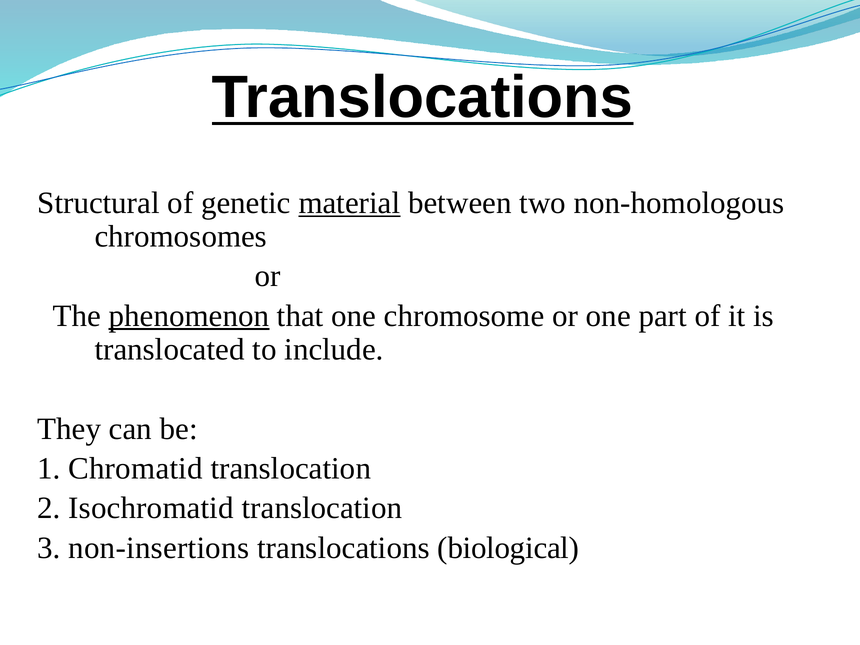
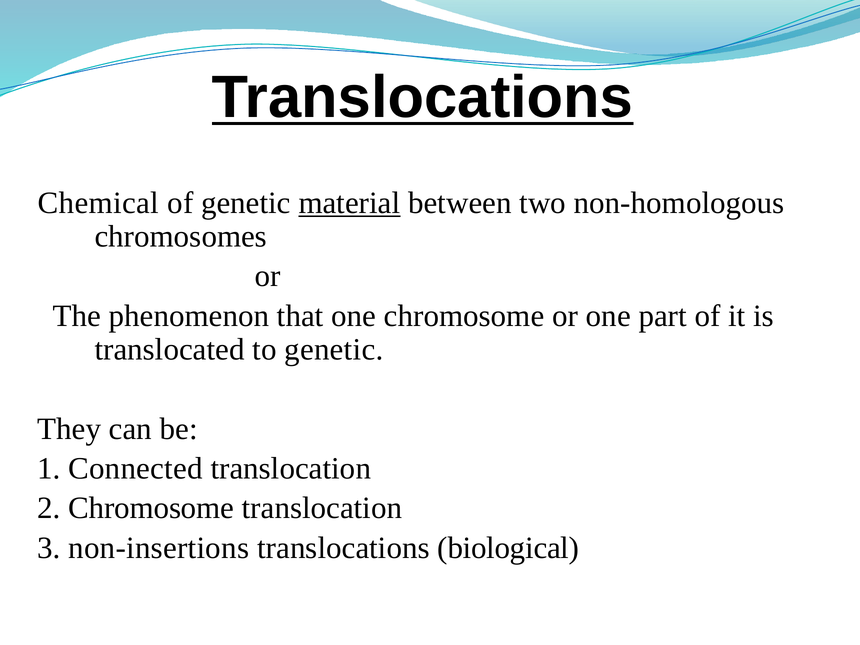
Structural: Structural -> Chemical (98, 203)
phenomenon underline: present -> none (189, 316)
to include: include -> genetic (334, 349)
Chromatid: Chromatid -> Connected (135, 468)
2 Isochromatid: Isochromatid -> Chromosome (151, 508)
